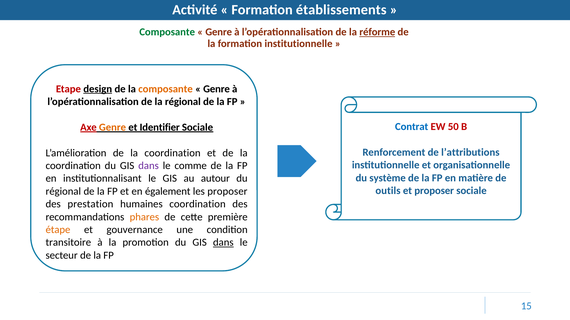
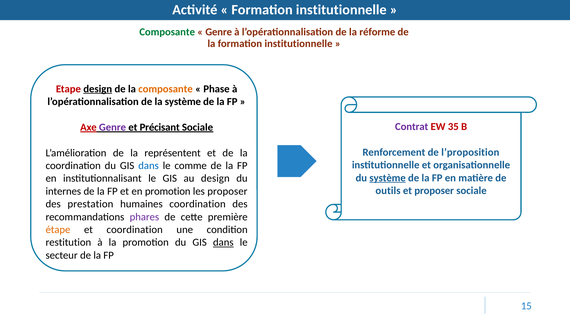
établissements: établissements -> institutionnelle (341, 10)
réforme underline: present -> none (377, 32)
Genre: Genre -> Phase (216, 89)
la régional: régional -> système (183, 102)
Contrat colour: blue -> purple (412, 127)
50: 50 -> 35 (453, 127)
Genre colour: orange -> purple (113, 127)
Identifier: Identifier -> Précisant (160, 127)
l’attributions: l’attributions -> l’proposition (470, 153)
L’amélioration de la coordination: coordination -> représentent (173, 153)
dans colour: purple -> blue (149, 166)
système underline: none -> present (388, 178)
au autour: autour -> design (215, 179)
régional: régional -> internes (63, 192)
en également: également -> promotion (168, 192)
phares colour: orange -> purple (144, 217)
et gouvernance: gouvernance -> coordination (135, 230)
transitoire: transitoire -> restitution (68, 243)
